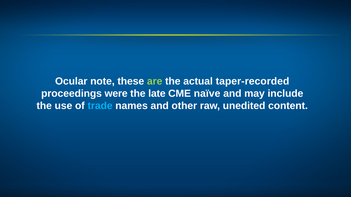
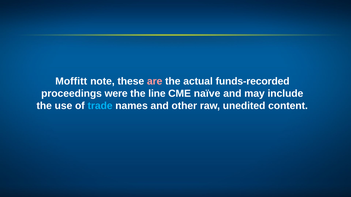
Ocular: Ocular -> Moffitt (71, 81)
are colour: light green -> pink (155, 81)
taper-recorded: taper-recorded -> funds-recorded (253, 81)
late: late -> line (157, 94)
